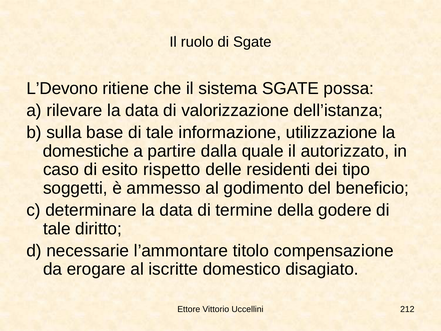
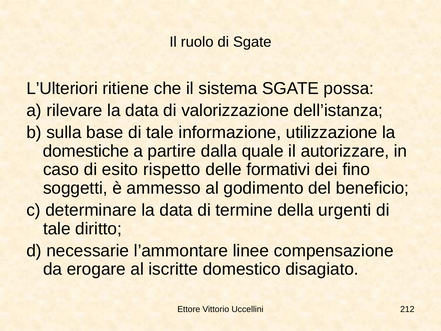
L’Devono: L’Devono -> L’Ulteriori (62, 89)
autorizzato: autorizzato -> autorizzare (345, 151)
residenti: residenti -> formativi (278, 170)
tipo: tipo -> fino (356, 170)
godere: godere -> urgenti (345, 210)
titolo: titolo -> linee (251, 251)
